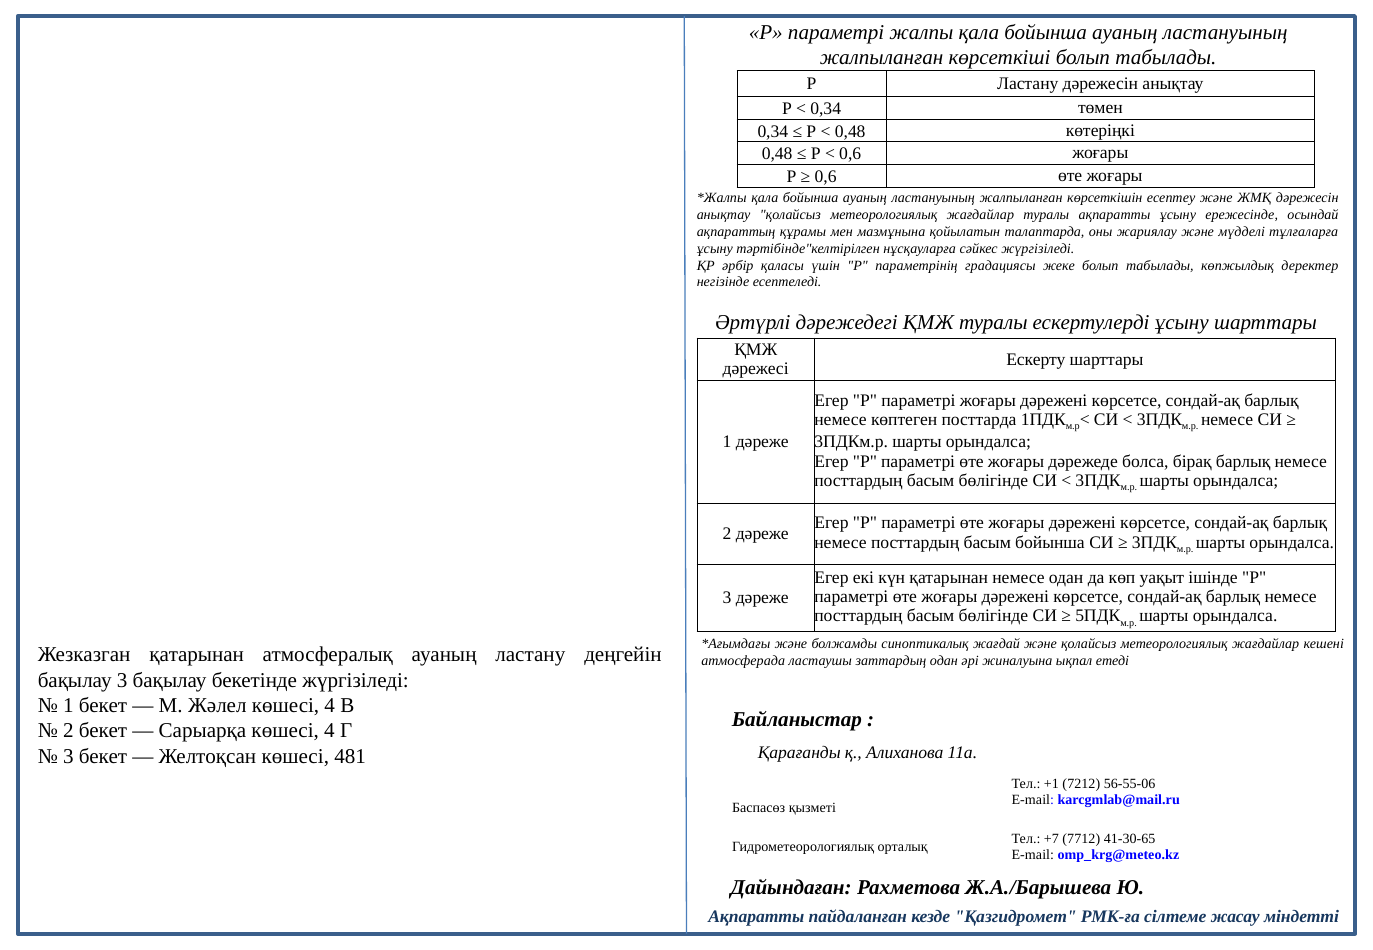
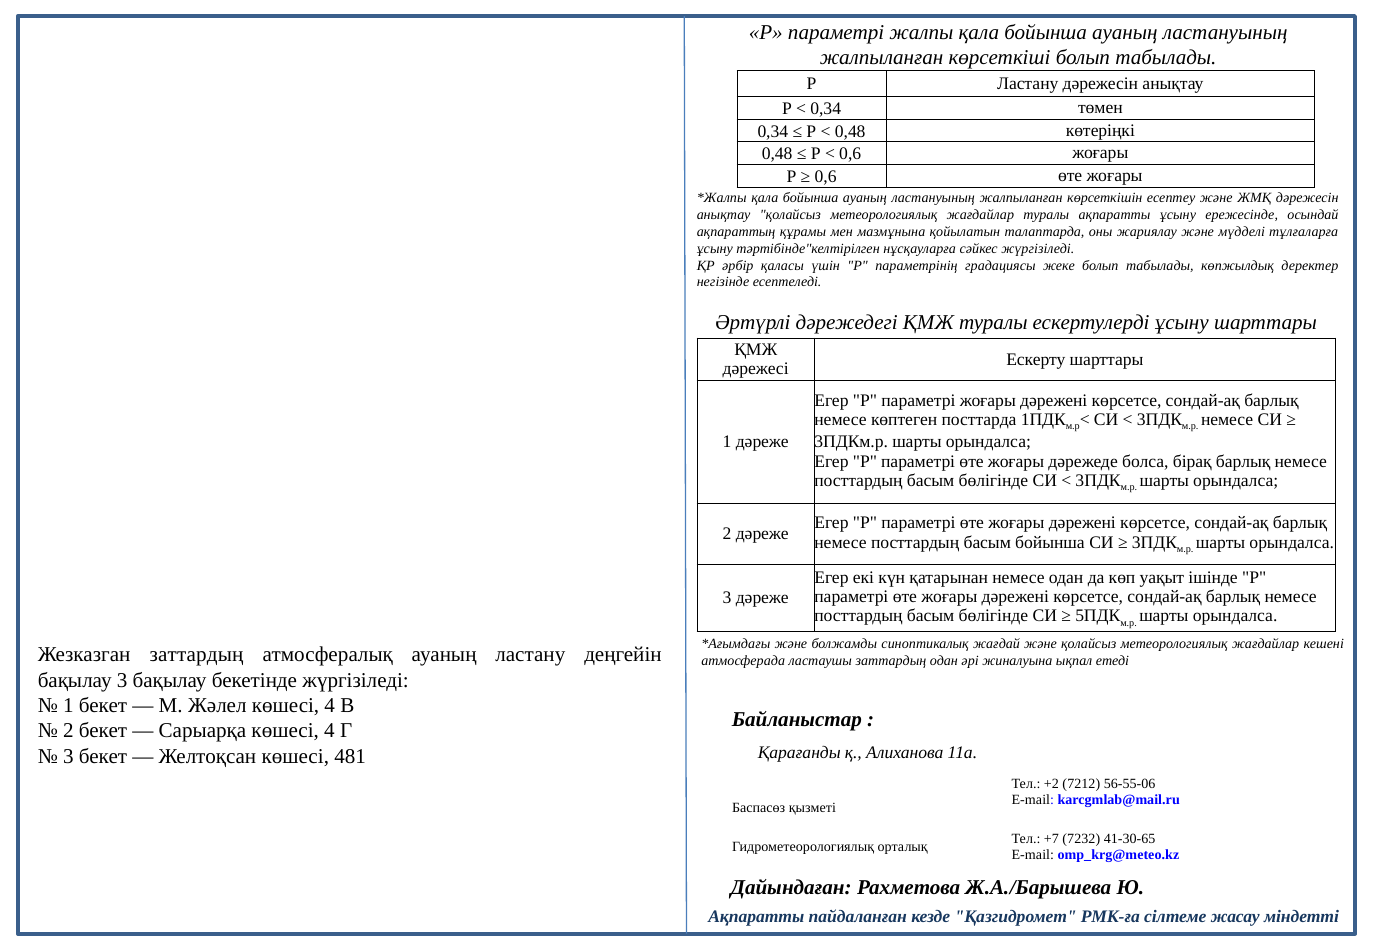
Жезказган қатарынан: қатарынан -> заттардың (197, 655)
+1: +1 -> +2 (1051, 785)
7712: 7712 -> 7232 (1081, 840)
